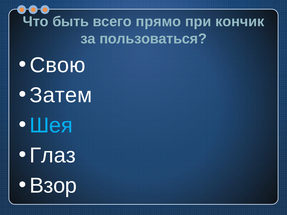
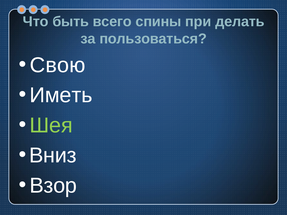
прямо: прямо -> спины (158, 22)
кончик: кончик -> делать (240, 22)
Затем: Затем -> Иметь (61, 95)
Шея colour: light blue -> light green (51, 125)
Глаз: Глаз -> Вниз (53, 156)
